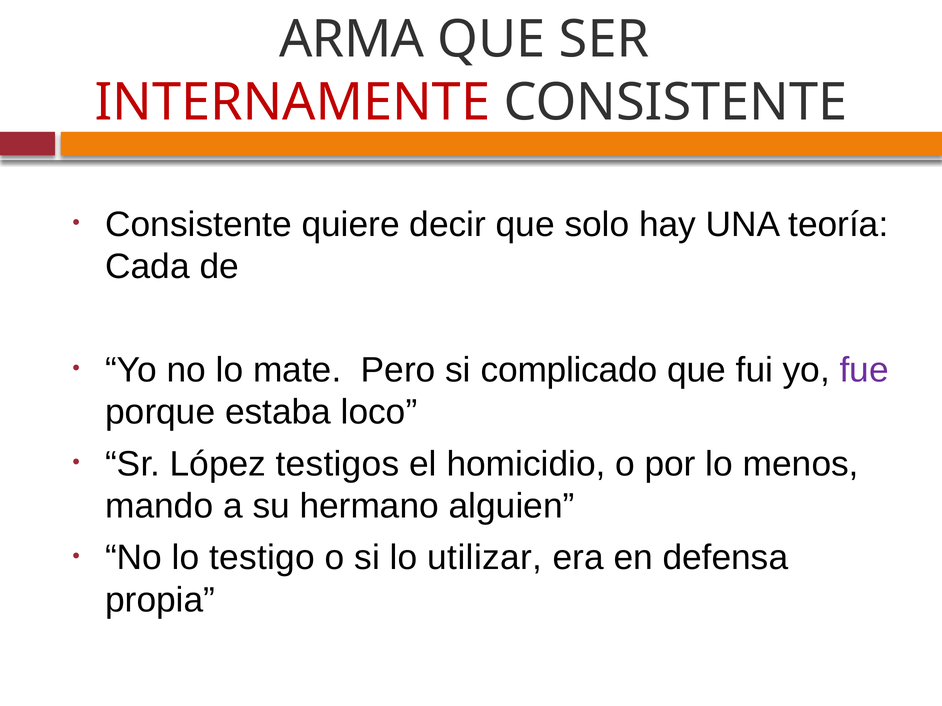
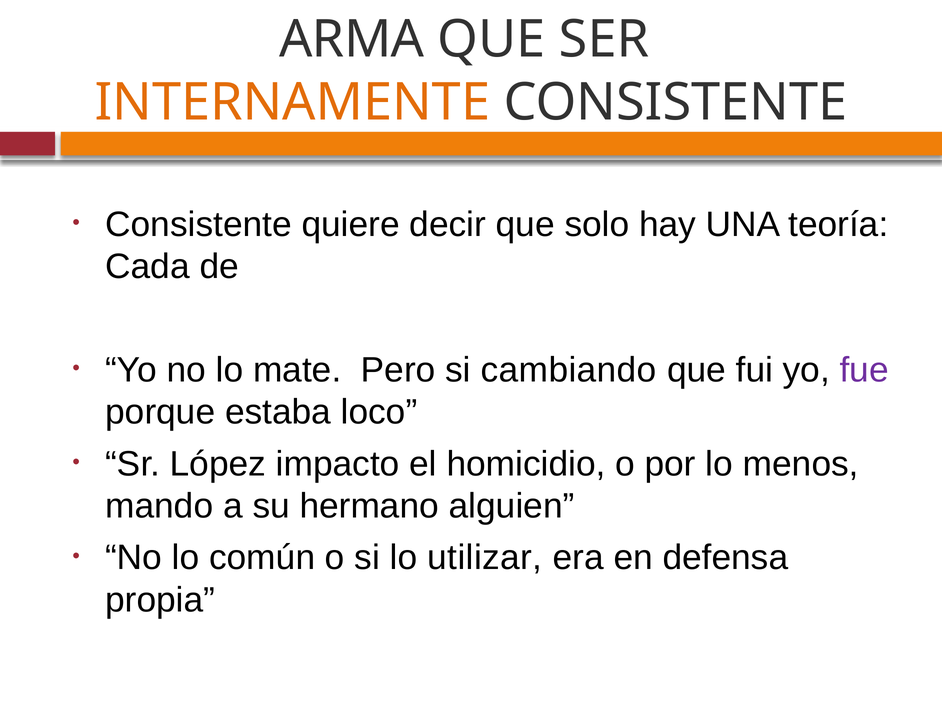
INTERNAMENTE colour: red -> orange (292, 102)
complicado: complicado -> cambiando (569, 370)
testigos: testigos -> impacto (338, 464)
testigo: testigo -> común (262, 558)
